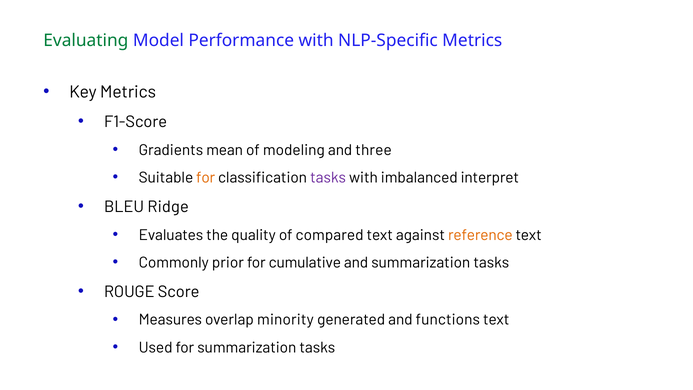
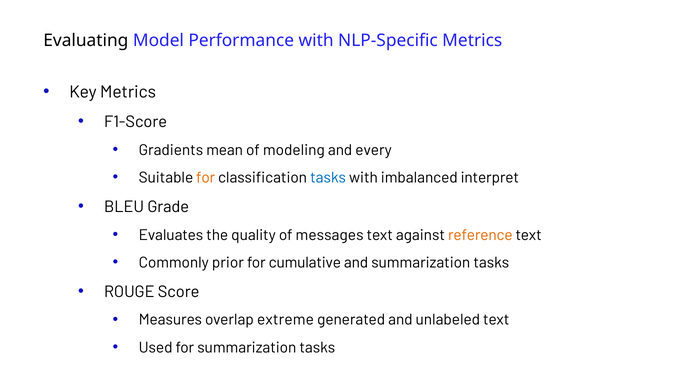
Evaluating colour: green -> black (86, 41)
three: three -> every (374, 150)
tasks colour: purple -> blue (328, 178)
Ridge: Ridge -> Grade (168, 207)
compared: compared -> messages (330, 235)
minority: minority -> extreme (285, 320)
functions: functions -> unlabeled (448, 320)
